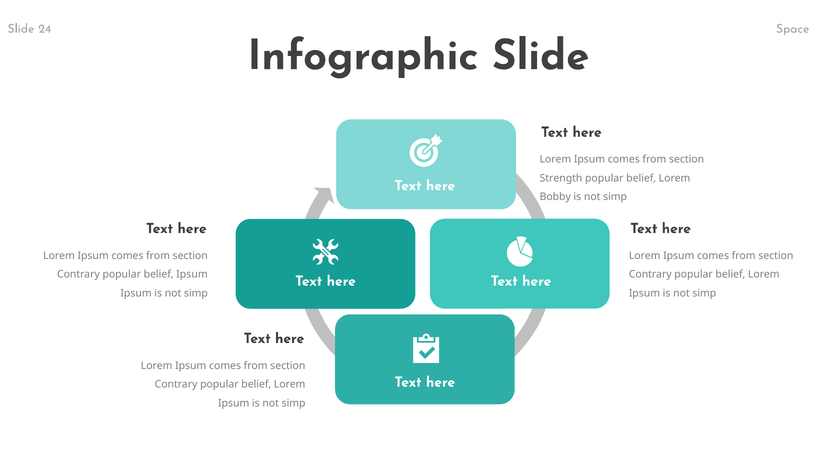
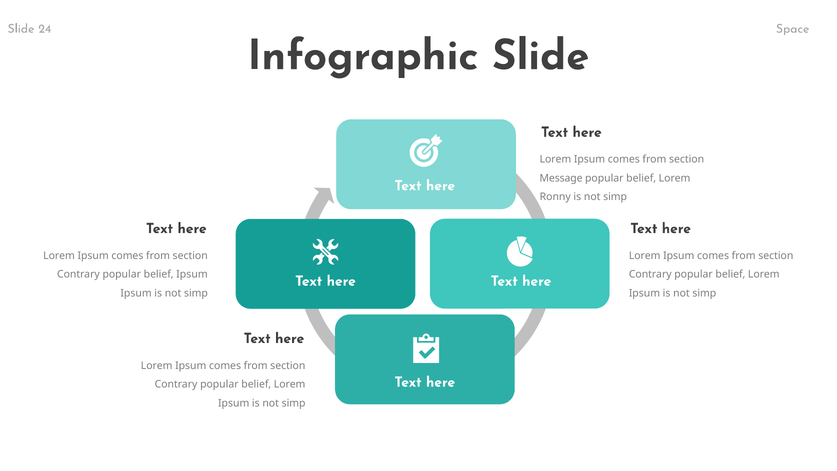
Strength: Strength -> Message (561, 178)
Bobby: Bobby -> Ronny (555, 197)
